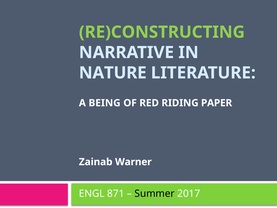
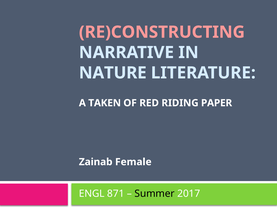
RE)CONSTRUCTING colour: light green -> pink (162, 32)
BEING: BEING -> TAKEN (105, 103)
Warner: Warner -> Female (133, 162)
